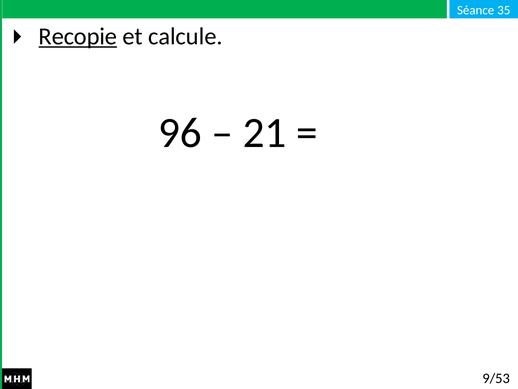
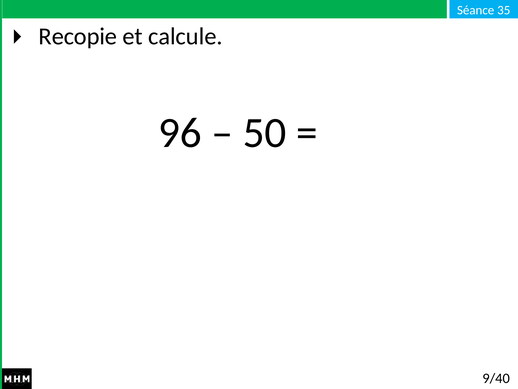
Recopie underline: present -> none (78, 36)
21: 21 -> 50 (265, 133)
9/53: 9/53 -> 9/40 (496, 378)
